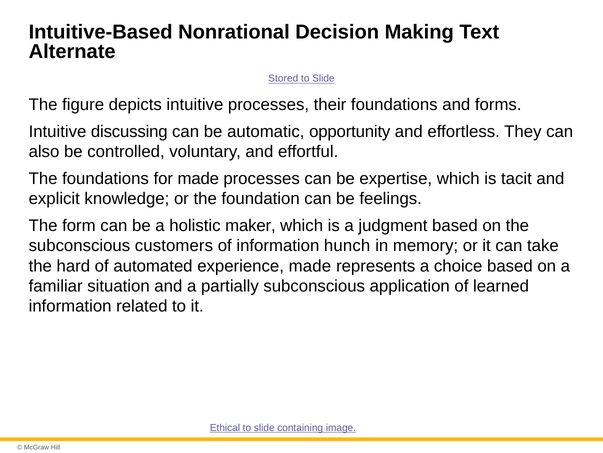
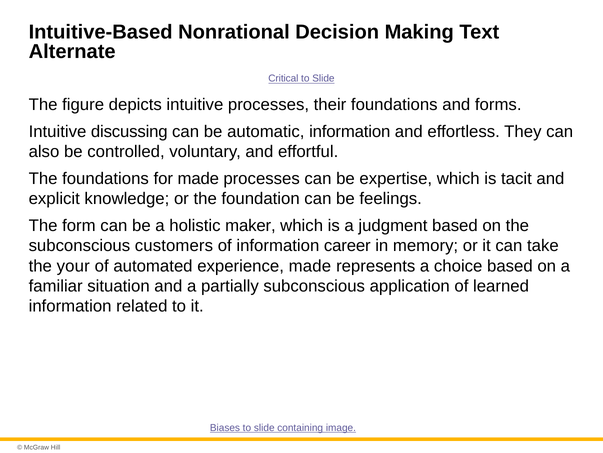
Stored: Stored -> Critical (283, 79)
automatic opportunity: opportunity -> information (350, 131)
hunch: hunch -> career (347, 245)
hard: hard -> your (73, 266)
Ethical: Ethical -> Biases (225, 427)
